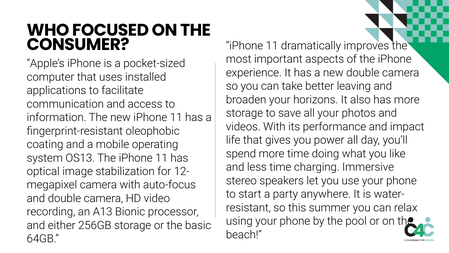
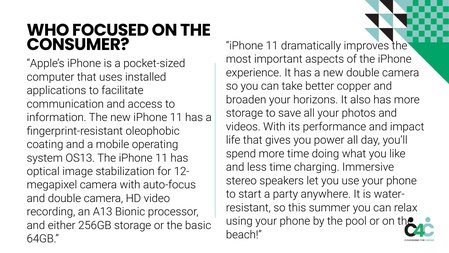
leaving: leaving -> copper (354, 86)
